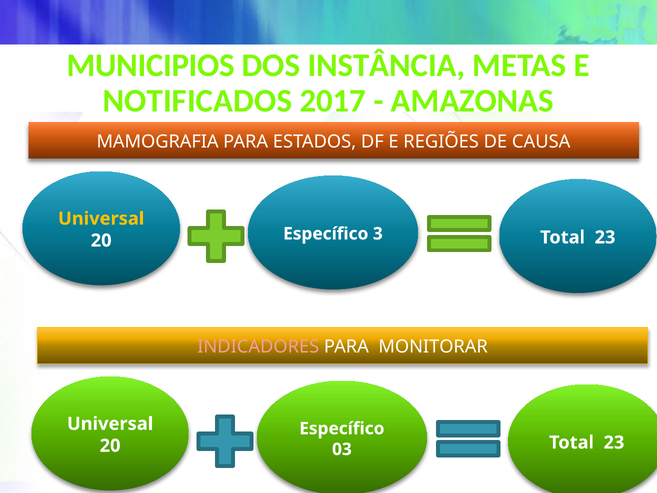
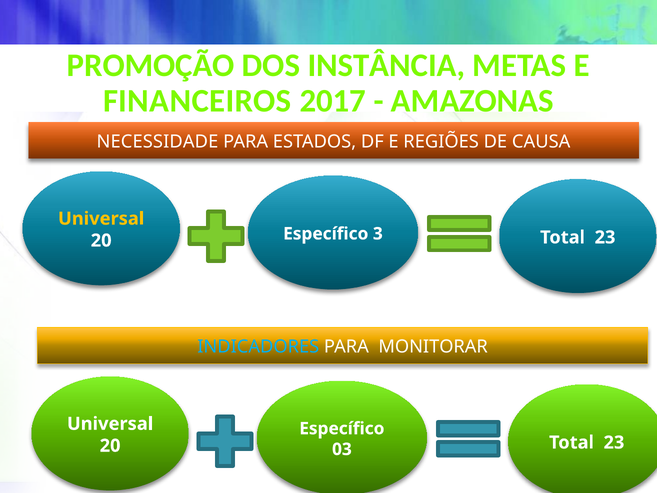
MUNICIPIOS: MUNICIPIOS -> PROMOÇÃO (151, 65)
NOTIFICADOS: NOTIFICADOS -> FINANCEIROS (197, 101)
MAMOGRAFIA: MAMOGRAFIA -> NECESSIDADE (157, 142)
INDICADORES colour: pink -> light blue (258, 347)
